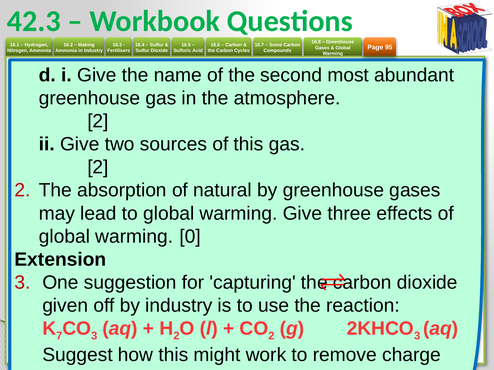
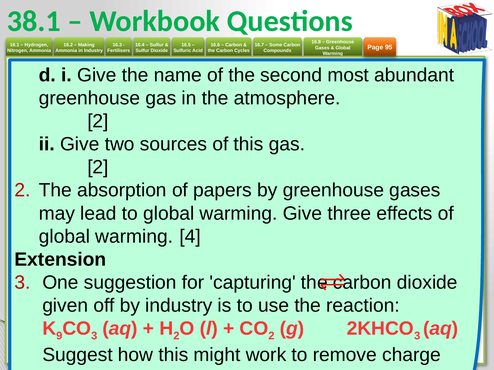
42.3: 42.3 -> 38.1 (34, 21)
natural: natural -> papers (223, 191)
warming 0: 0 -> 4 (190, 237)
7: 7 -> 9 (59, 336)
